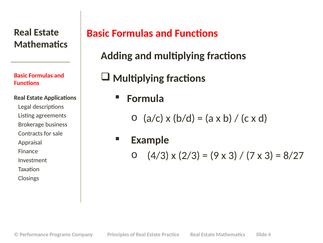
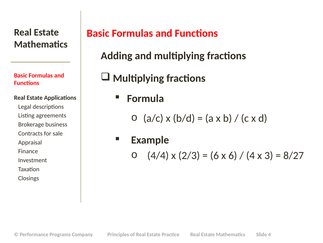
4/3: 4/3 -> 4/4 (158, 155)
9: 9 -> 6 (215, 155)
3: 3 -> 6 (233, 155)
7: 7 -> 4 (251, 155)
